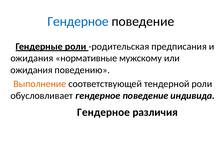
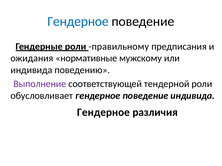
родительская: родительская -> правильному (119, 47)
ожидания: ожидания -> индивида (31, 70)
Выполнение colour: orange -> purple (40, 84)
